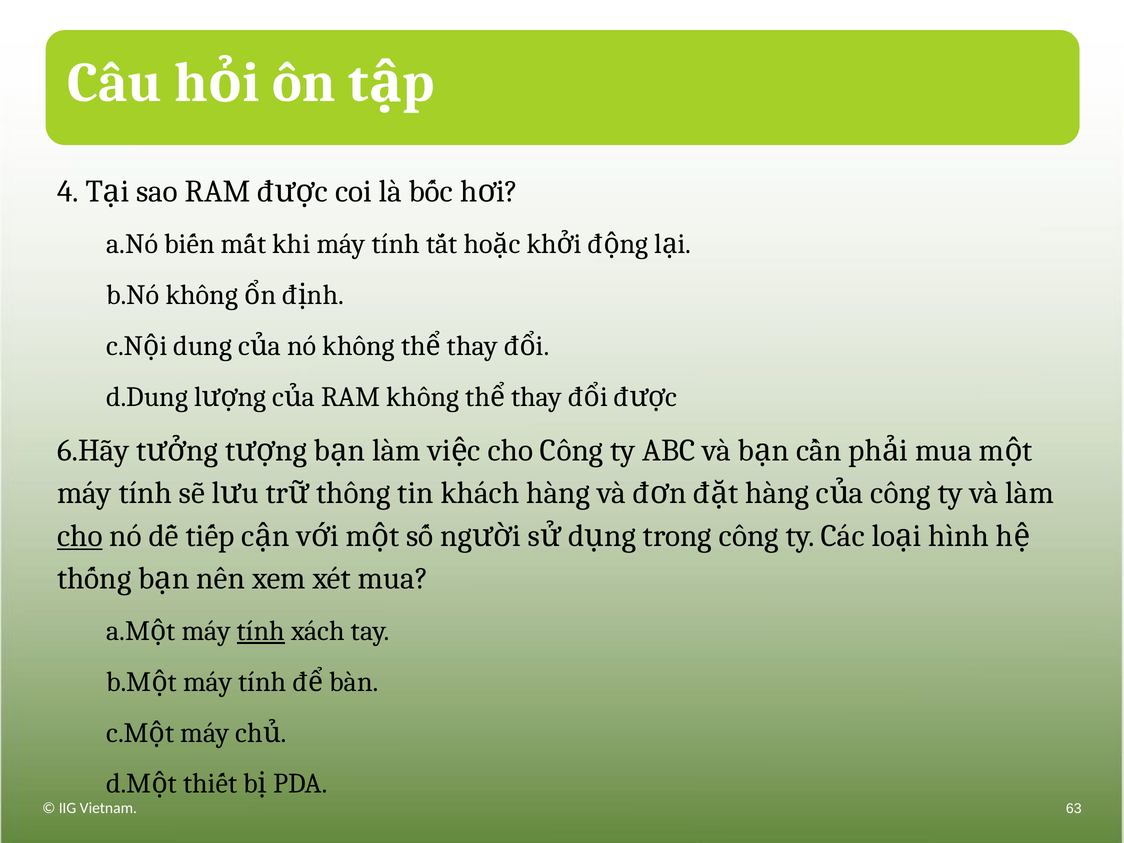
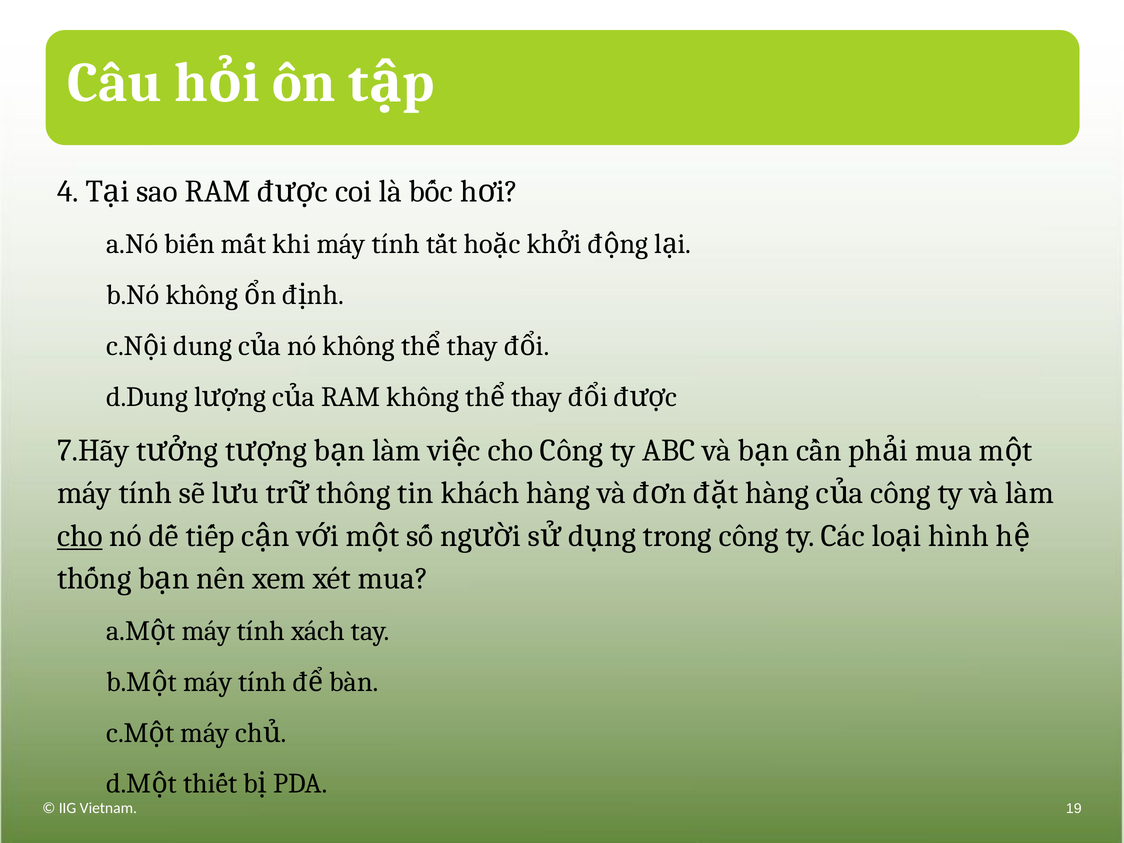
6.Hãy: 6.Hãy -> 7.Hãy (93, 450)
tính underline: present -> none (261, 631)
63: 63 -> 19 (1074, 809)
